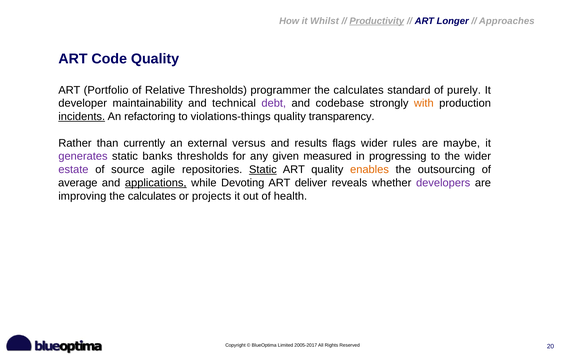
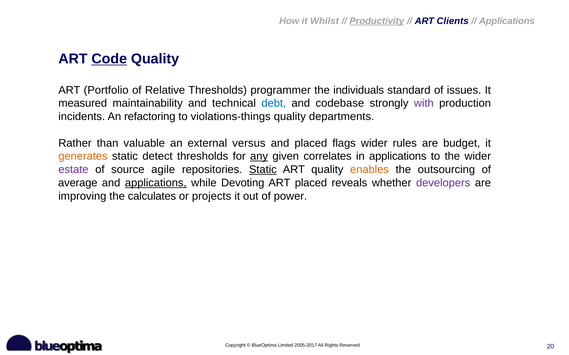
Longer: Longer -> Clients (453, 21)
Approaches: Approaches -> Applications (507, 21)
Code underline: none -> present (109, 59)
calculates: calculates -> individuals (359, 90)
purely: purely -> issues (464, 90)
developer: developer -> measured (83, 103)
debt colour: purple -> blue (274, 103)
with colour: orange -> purple (424, 103)
incidents underline: present -> none (82, 117)
transparency: transparency -> departments (342, 117)
currently: currently -> valuable (144, 143)
and results: results -> placed (311, 143)
maybe: maybe -> budget (462, 143)
generates colour: purple -> orange (83, 157)
banks: banks -> detect (158, 157)
any underline: none -> present (259, 157)
measured: measured -> correlates (328, 157)
in progressing: progressing -> applications (398, 157)
ART deliver: deliver -> placed (311, 183)
health: health -> power (290, 196)
